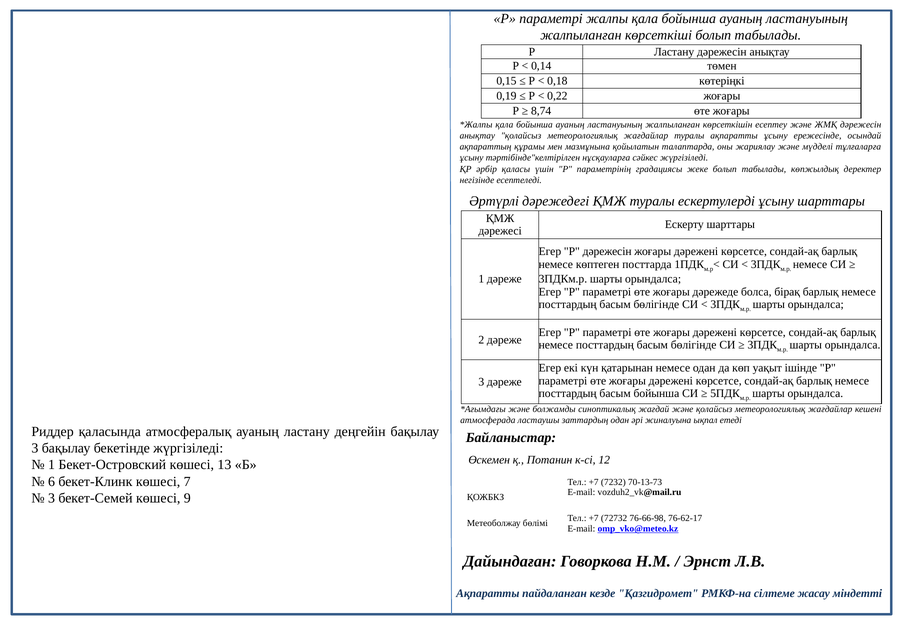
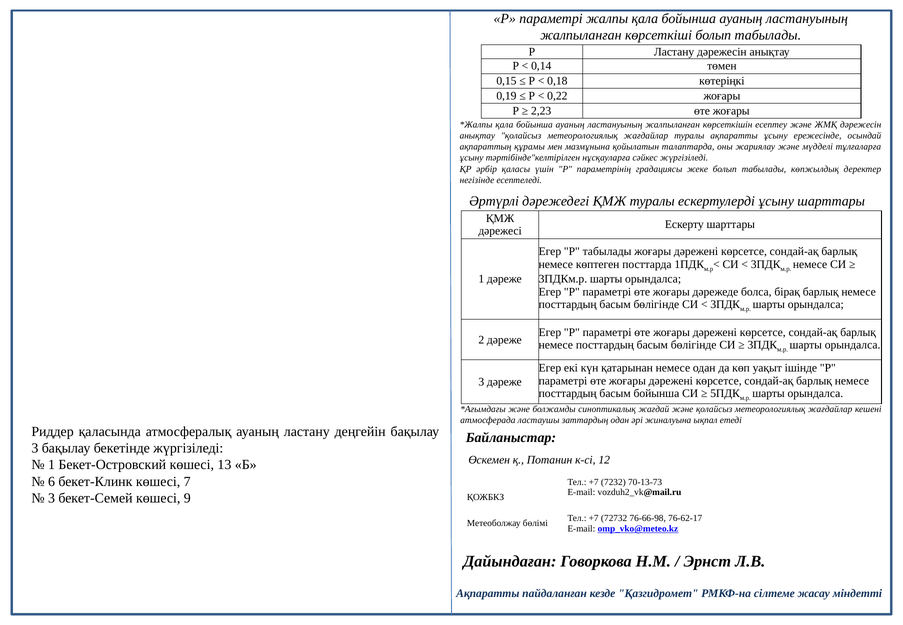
8,74: 8,74 -> 2,23 (541, 111)
Р дәрежесін: дәрежесін -> табылады (607, 252)
